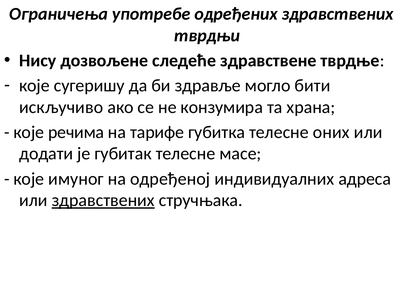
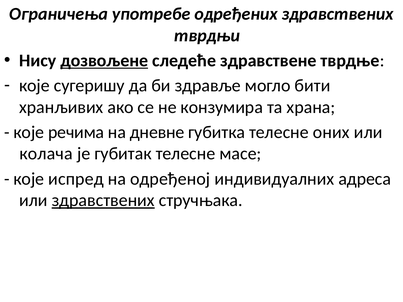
дозвољене underline: none -> present (104, 61)
искључиво: искључиво -> хрaнљивих (61, 107)
тарифе: тарифе -> днeвнe (157, 132)
додати: додати -> колача (46, 154)
имуног: имуног -> испред (76, 179)
